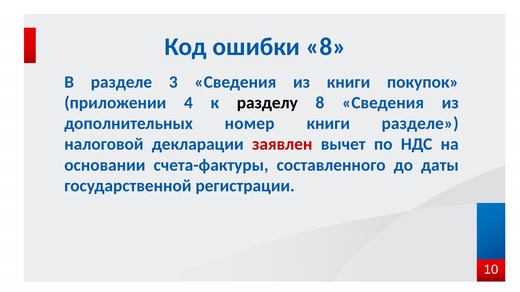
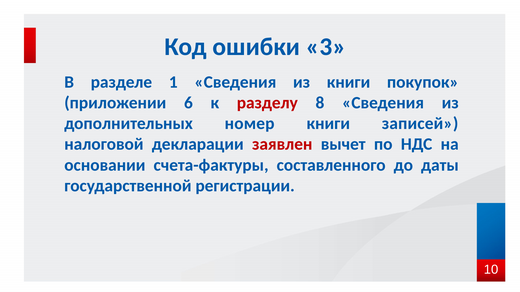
ошибки 8: 8 -> 3 (326, 47)
3: 3 -> 1 (173, 82)
4: 4 -> 6 (188, 103)
разделу colour: black -> red (267, 103)
книги разделе: разделе -> записей (420, 124)
